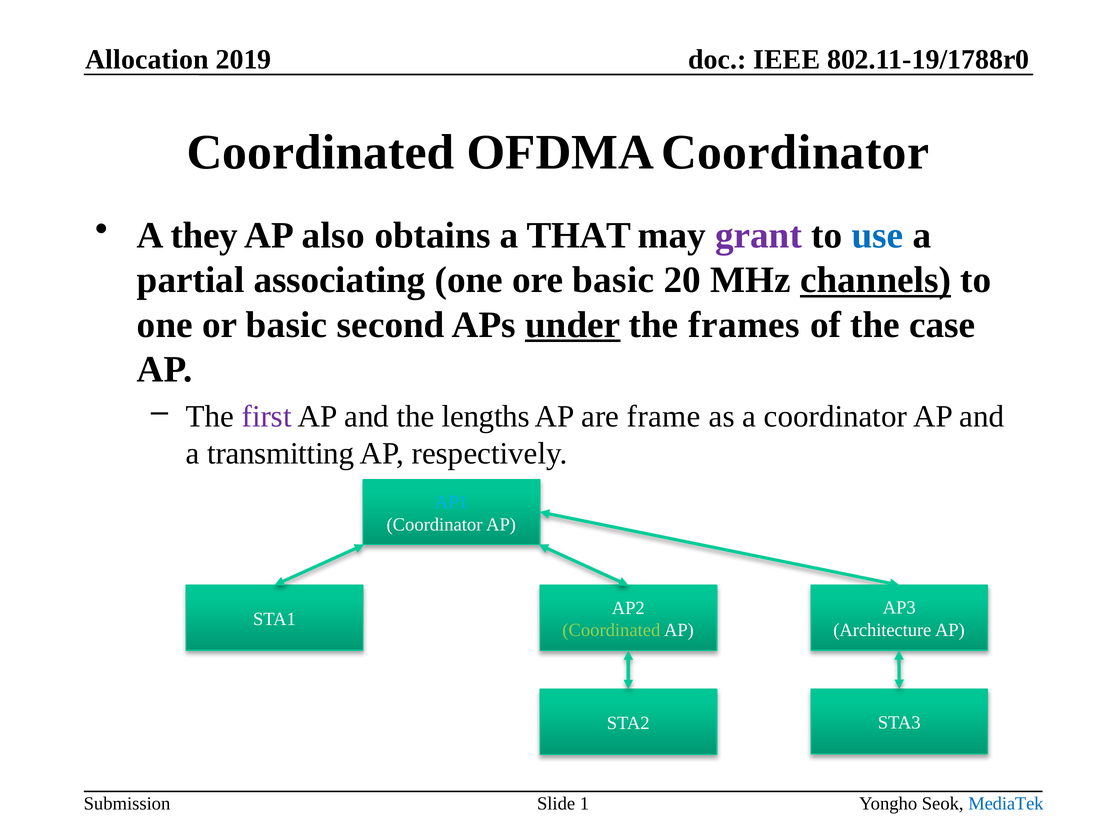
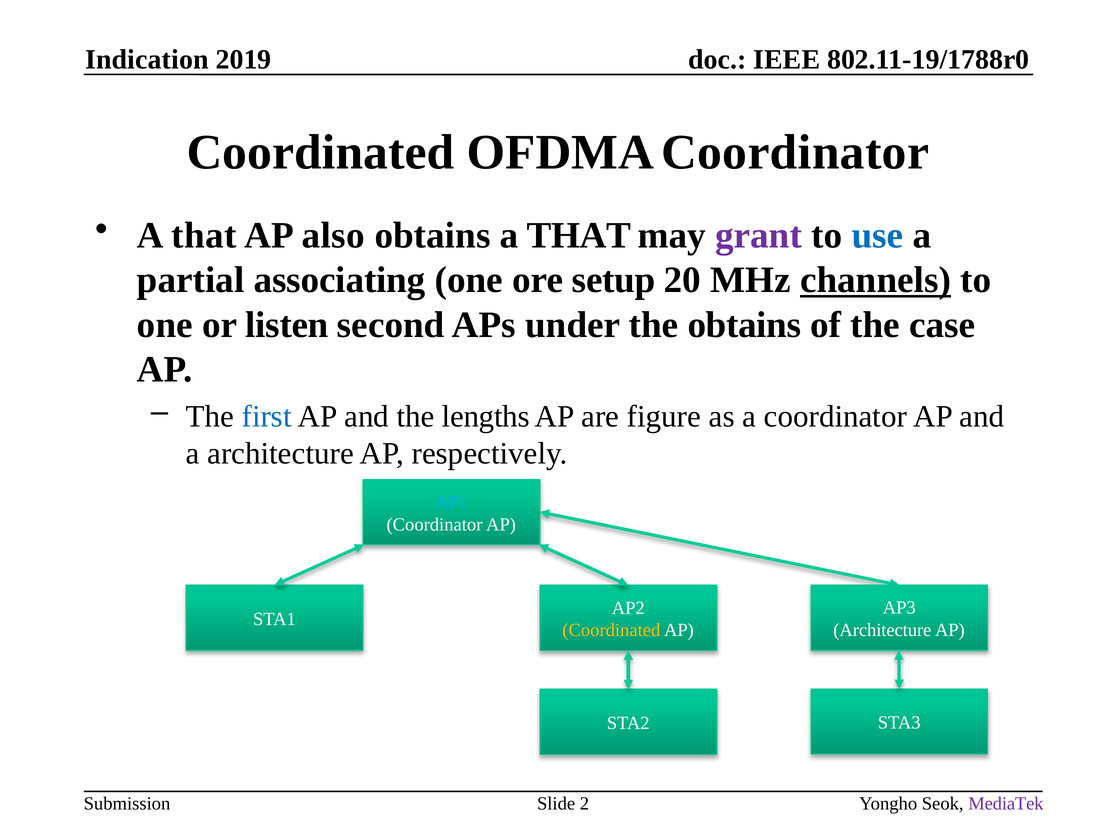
Allocation: Allocation -> Indication (147, 60)
they: they -> that (204, 235)
ore basic: basic -> setup (614, 280)
or basic: basic -> listen (287, 325)
under underline: present -> none (573, 325)
the frames: frames -> obtains (744, 325)
first colour: purple -> blue (267, 416)
frame: frame -> figure (664, 416)
a transmitting: transmitting -> architecture (281, 453)
Coordinated colour: light green -> yellow (611, 630)
MediaTek colour: blue -> purple (1006, 803)
1: 1 -> 2 (585, 803)
